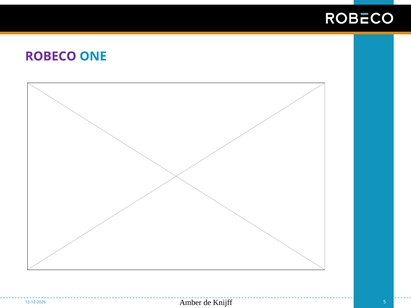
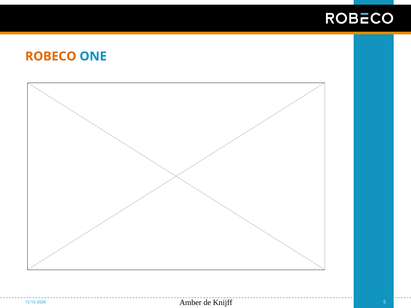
ROBECO colour: purple -> orange (51, 56)
